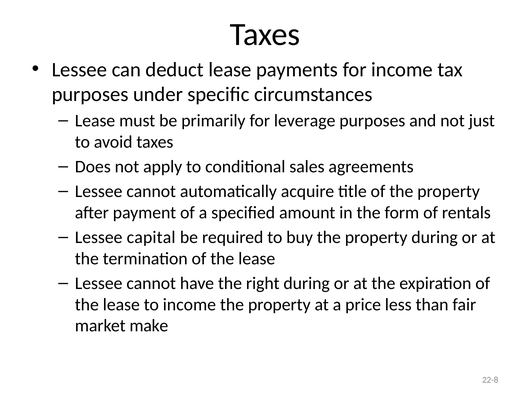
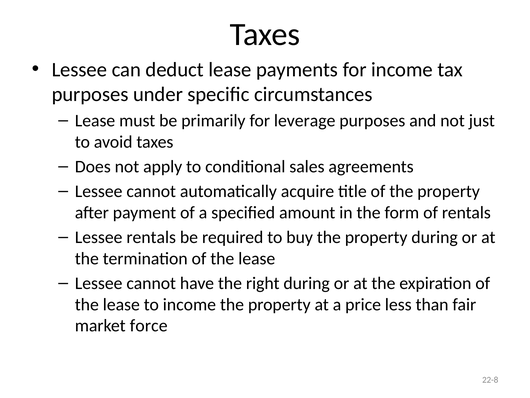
Lessee capital: capital -> rentals (151, 237)
make: make -> force (149, 325)
